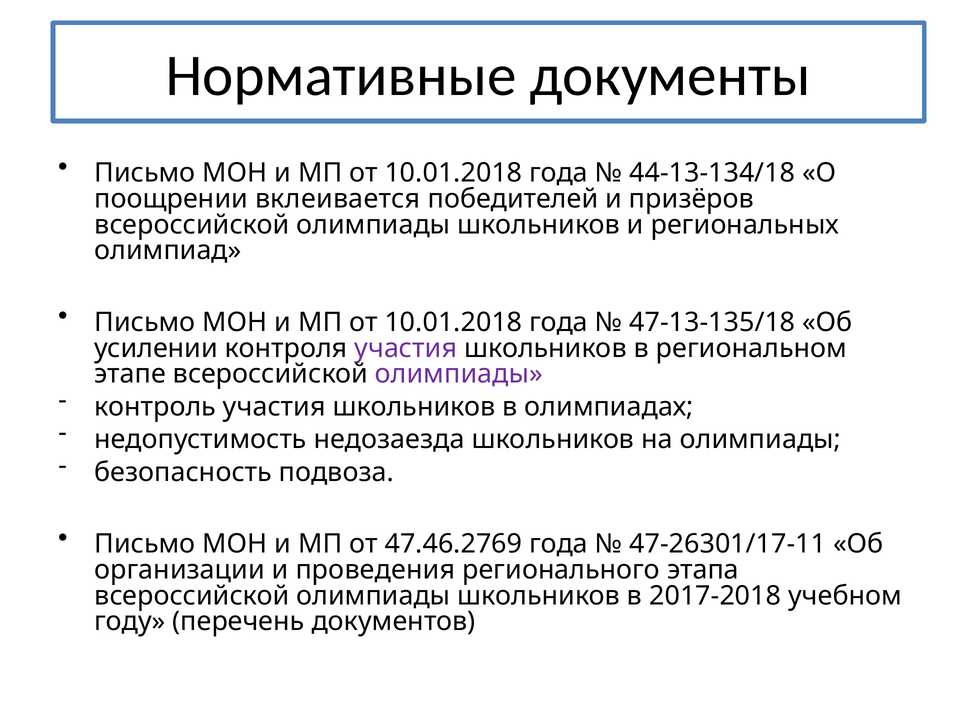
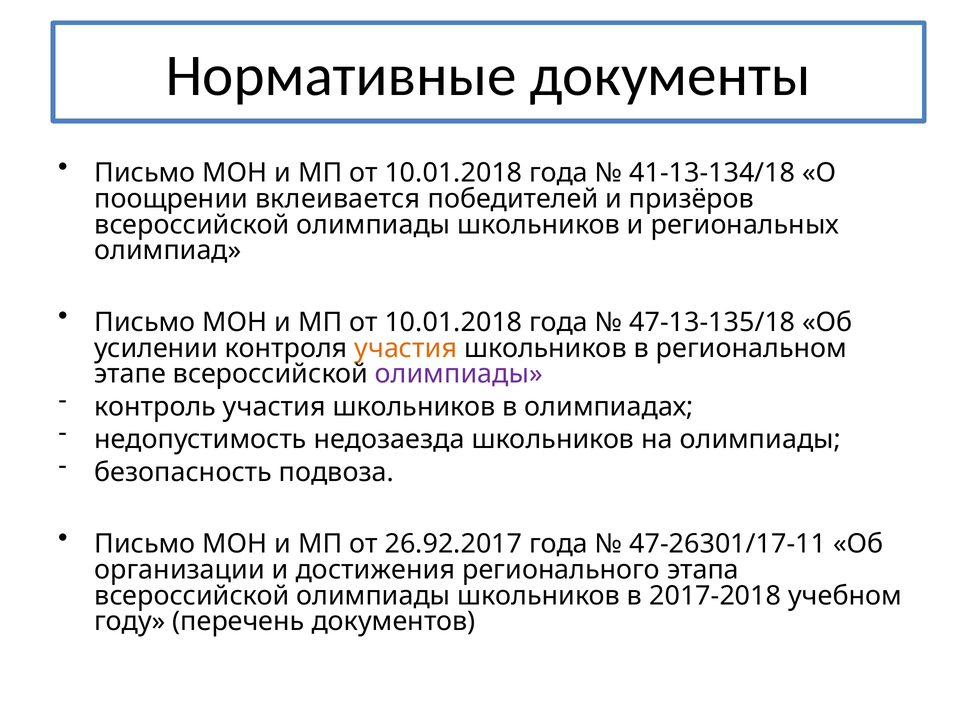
44-13-134/18: 44-13-134/18 -> 41-13-134/18 (712, 173)
участия colour: purple -> orange (406, 348)
47.46.2769: 47.46.2769 -> 26.92.2017 (453, 544)
проведения: проведения -> достижения (375, 570)
